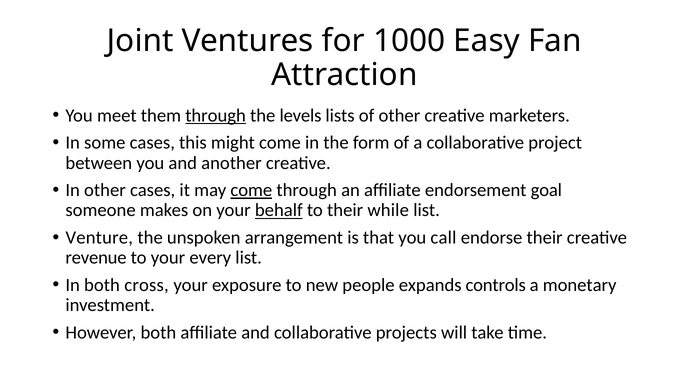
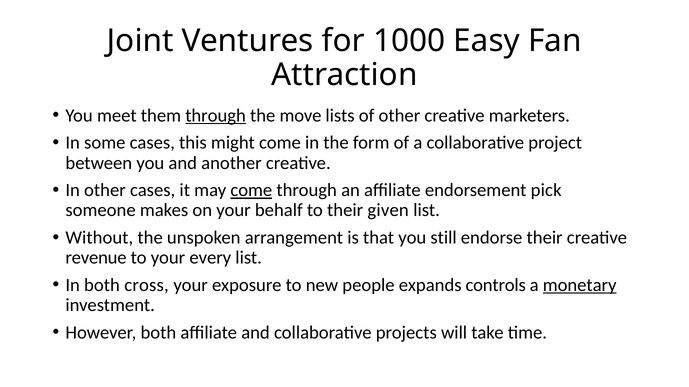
levels: levels -> move (301, 116)
goal: goal -> pick (546, 190)
behalf underline: present -> none (279, 211)
while: while -> given (388, 211)
Venture: Venture -> Without (99, 238)
call: call -> still (444, 238)
monetary underline: none -> present (580, 285)
